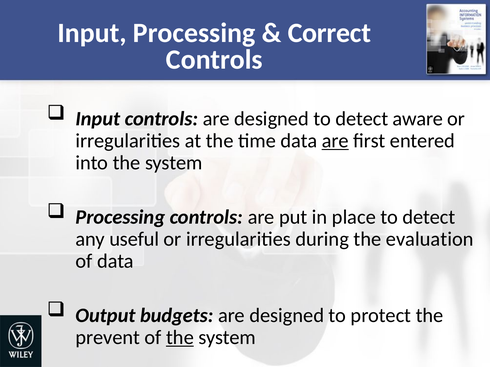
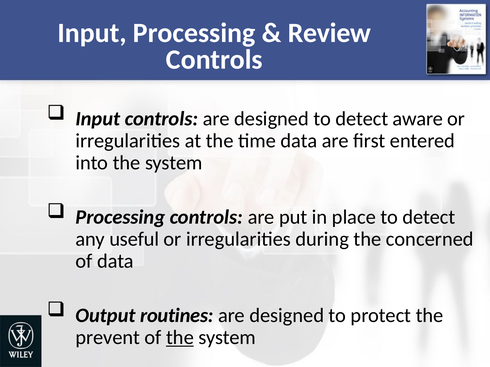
Correct: Correct -> Review (329, 33)
are underline: present -> none (335, 141)
evaluation: evaluation -> concerned (430, 239)
budgets: budgets -> routines (177, 316)
